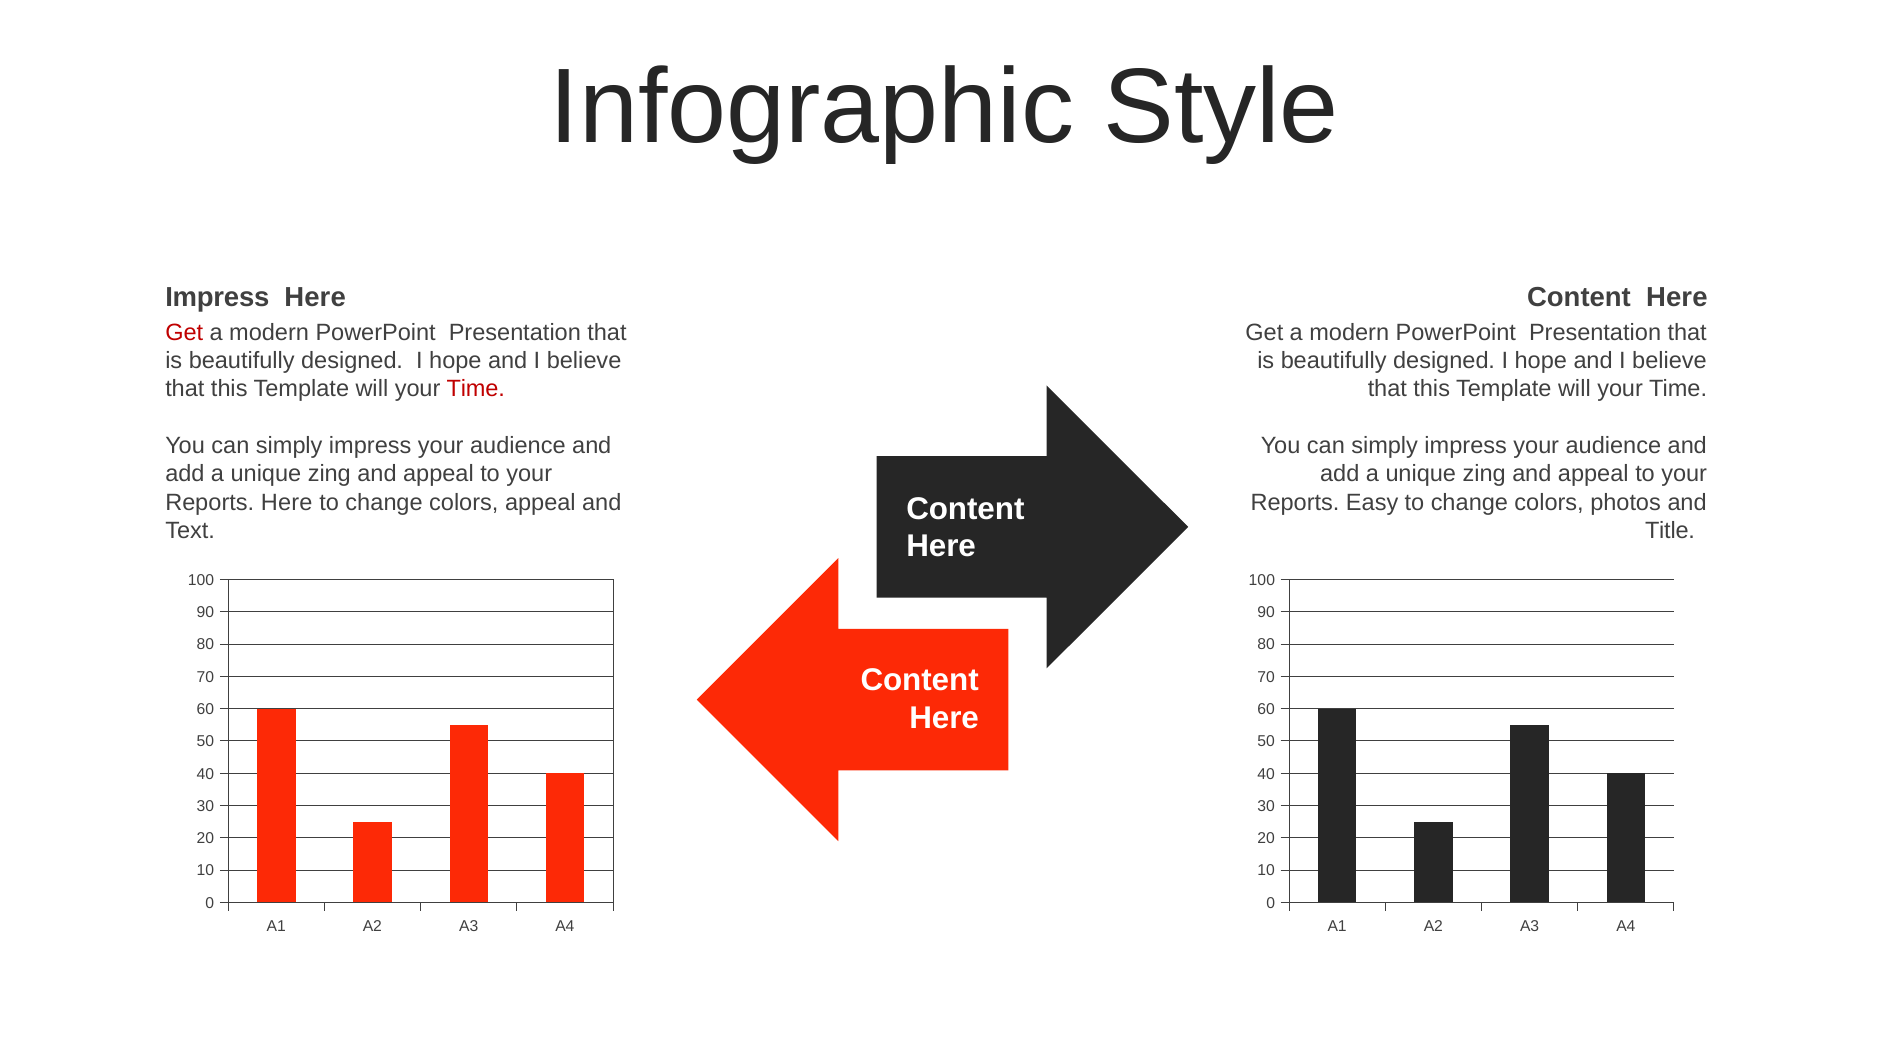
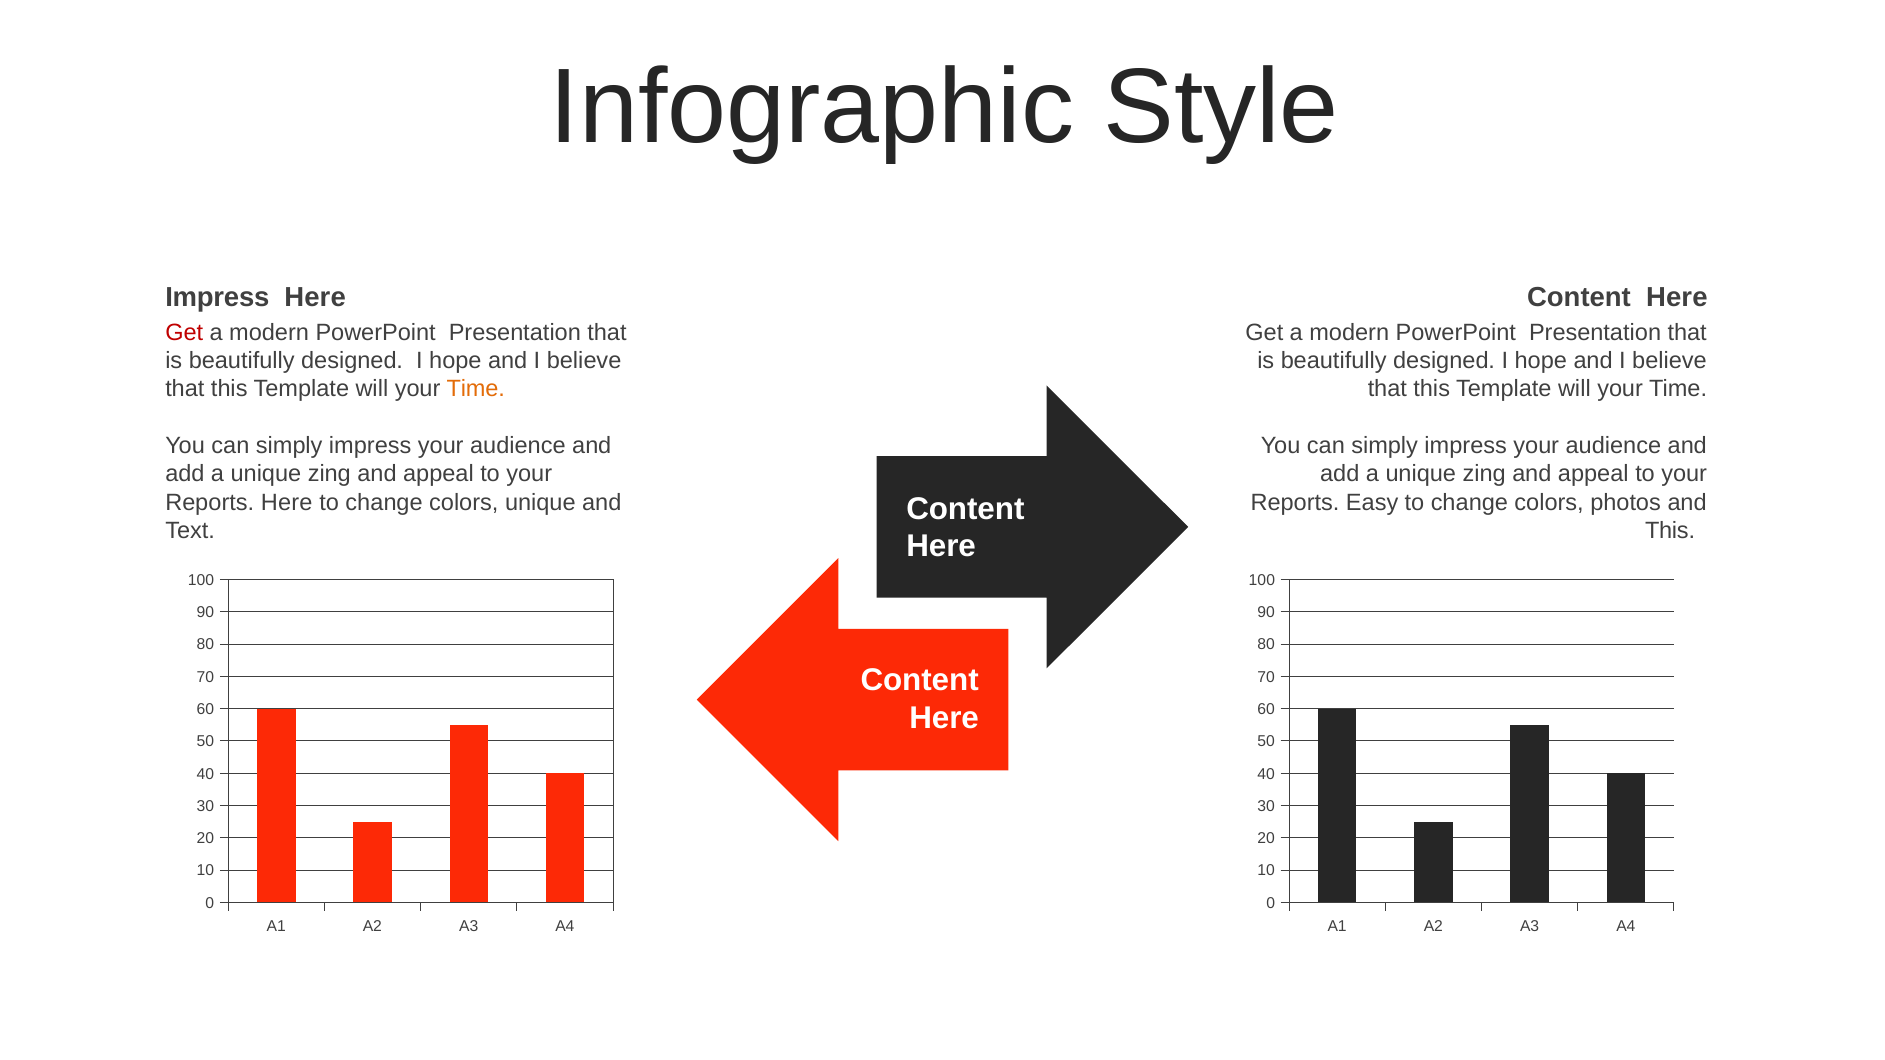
Time colour: red -> orange (476, 389)
colors appeal: appeal -> unique (540, 502)
Title: Title -> This (1670, 531)
